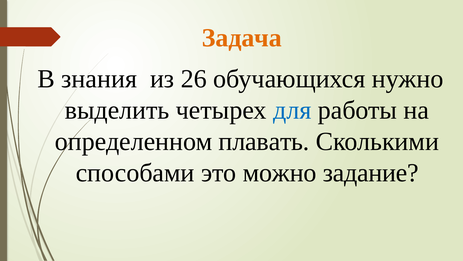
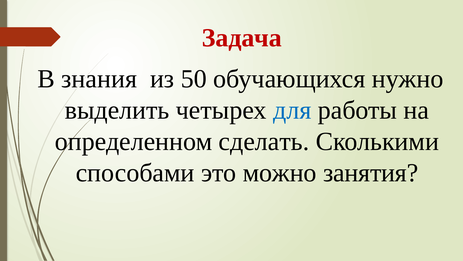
Задача colour: orange -> red (242, 38)
26: 26 -> 50 (194, 79)
плавать: плавать -> сделать (264, 141)
задание: задание -> занятия (371, 172)
